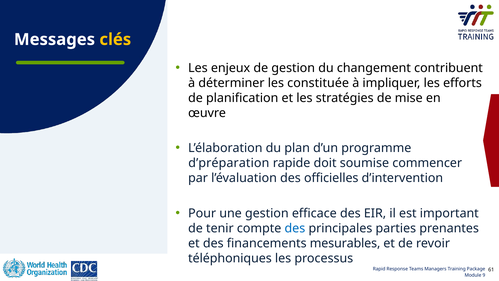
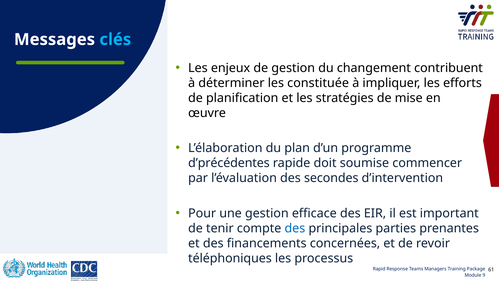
clés colour: yellow -> light blue (115, 39)
d’préparation: d’préparation -> d’précédentes (229, 163)
officielles: officielles -> secondes (331, 178)
mesurables: mesurables -> concernées (345, 243)
